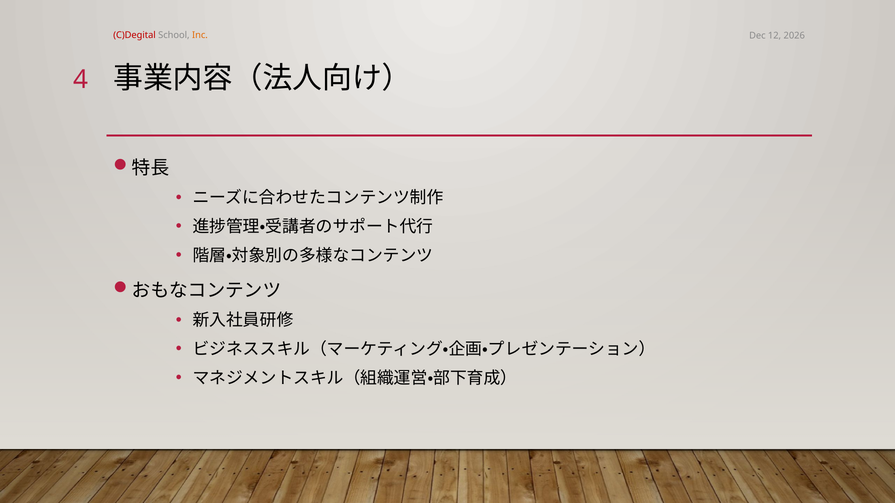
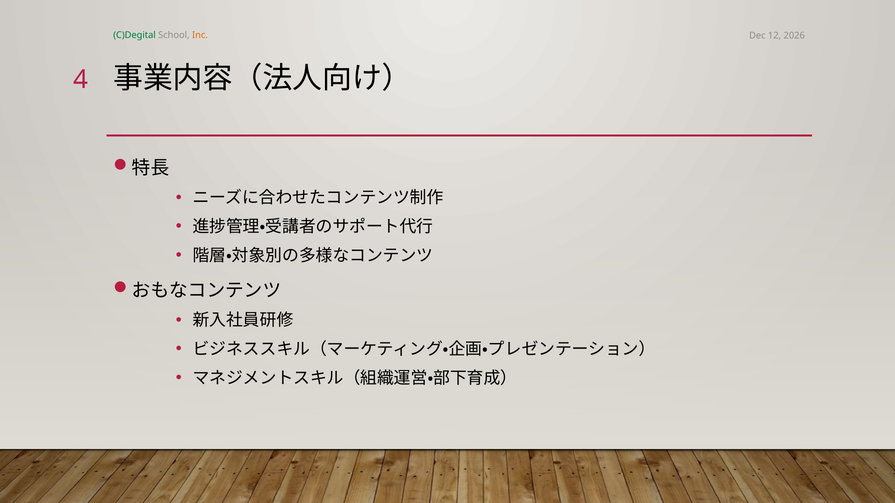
C)Degital colour: red -> green (135, 35)
